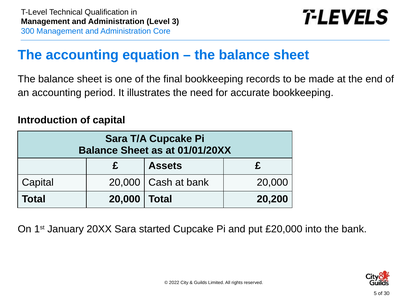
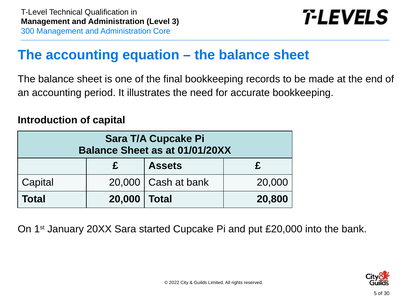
20,200: 20,200 -> 20,800 (272, 199)
